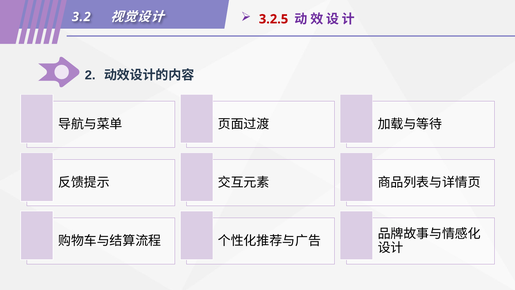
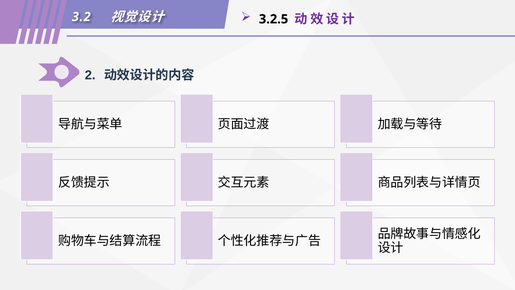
3.2.5 colour: red -> black (274, 19)
